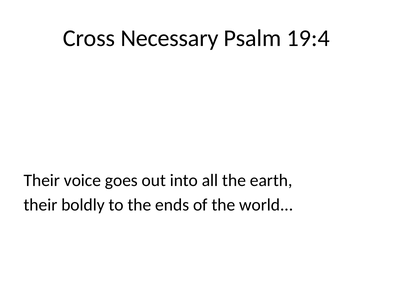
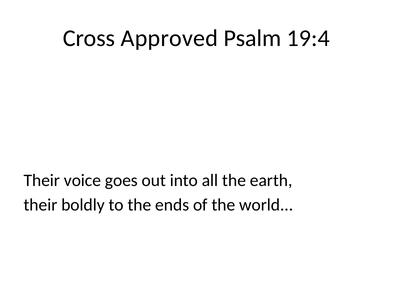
Necessary: Necessary -> Approved (169, 38)
